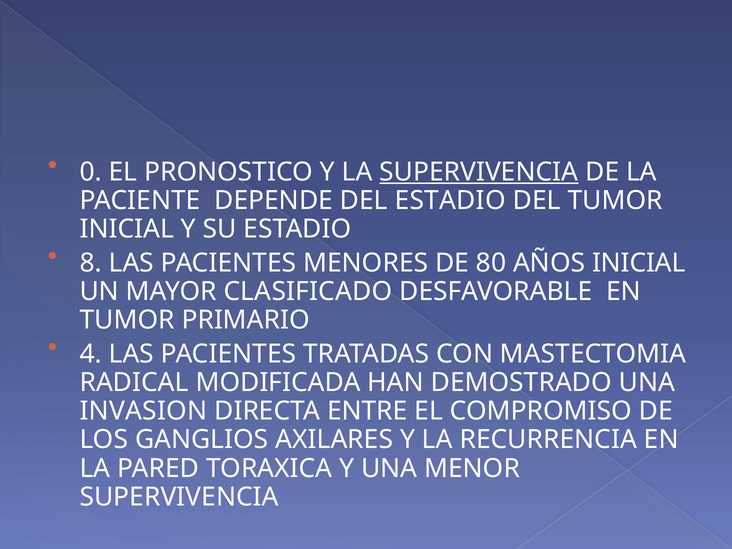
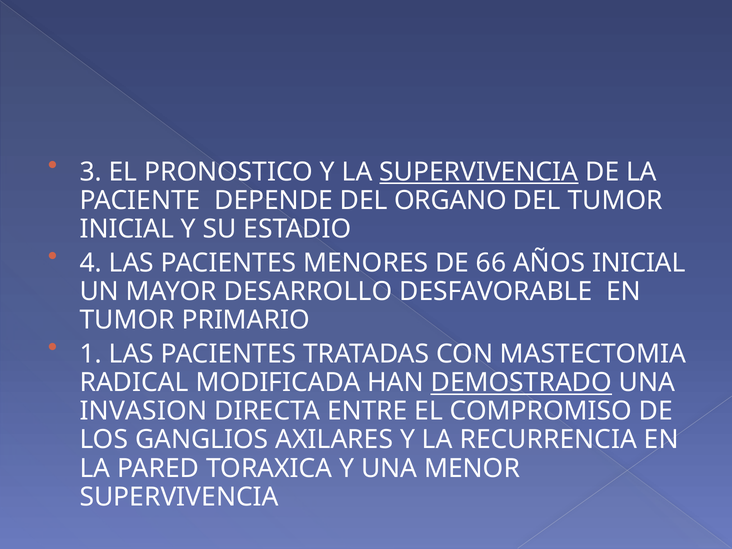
0: 0 -> 3 (91, 172)
DEL ESTADIO: ESTADIO -> ORGANO (450, 201)
8: 8 -> 4 (91, 263)
80: 80 -> 66 (491, 263)
CLASIFICADO: CLASIFICADO -> DESARROLLO (308, 292)
4: 4 -> 1 (91, 354)
DEMOSTRADO underline: none -> present (521, 383)
